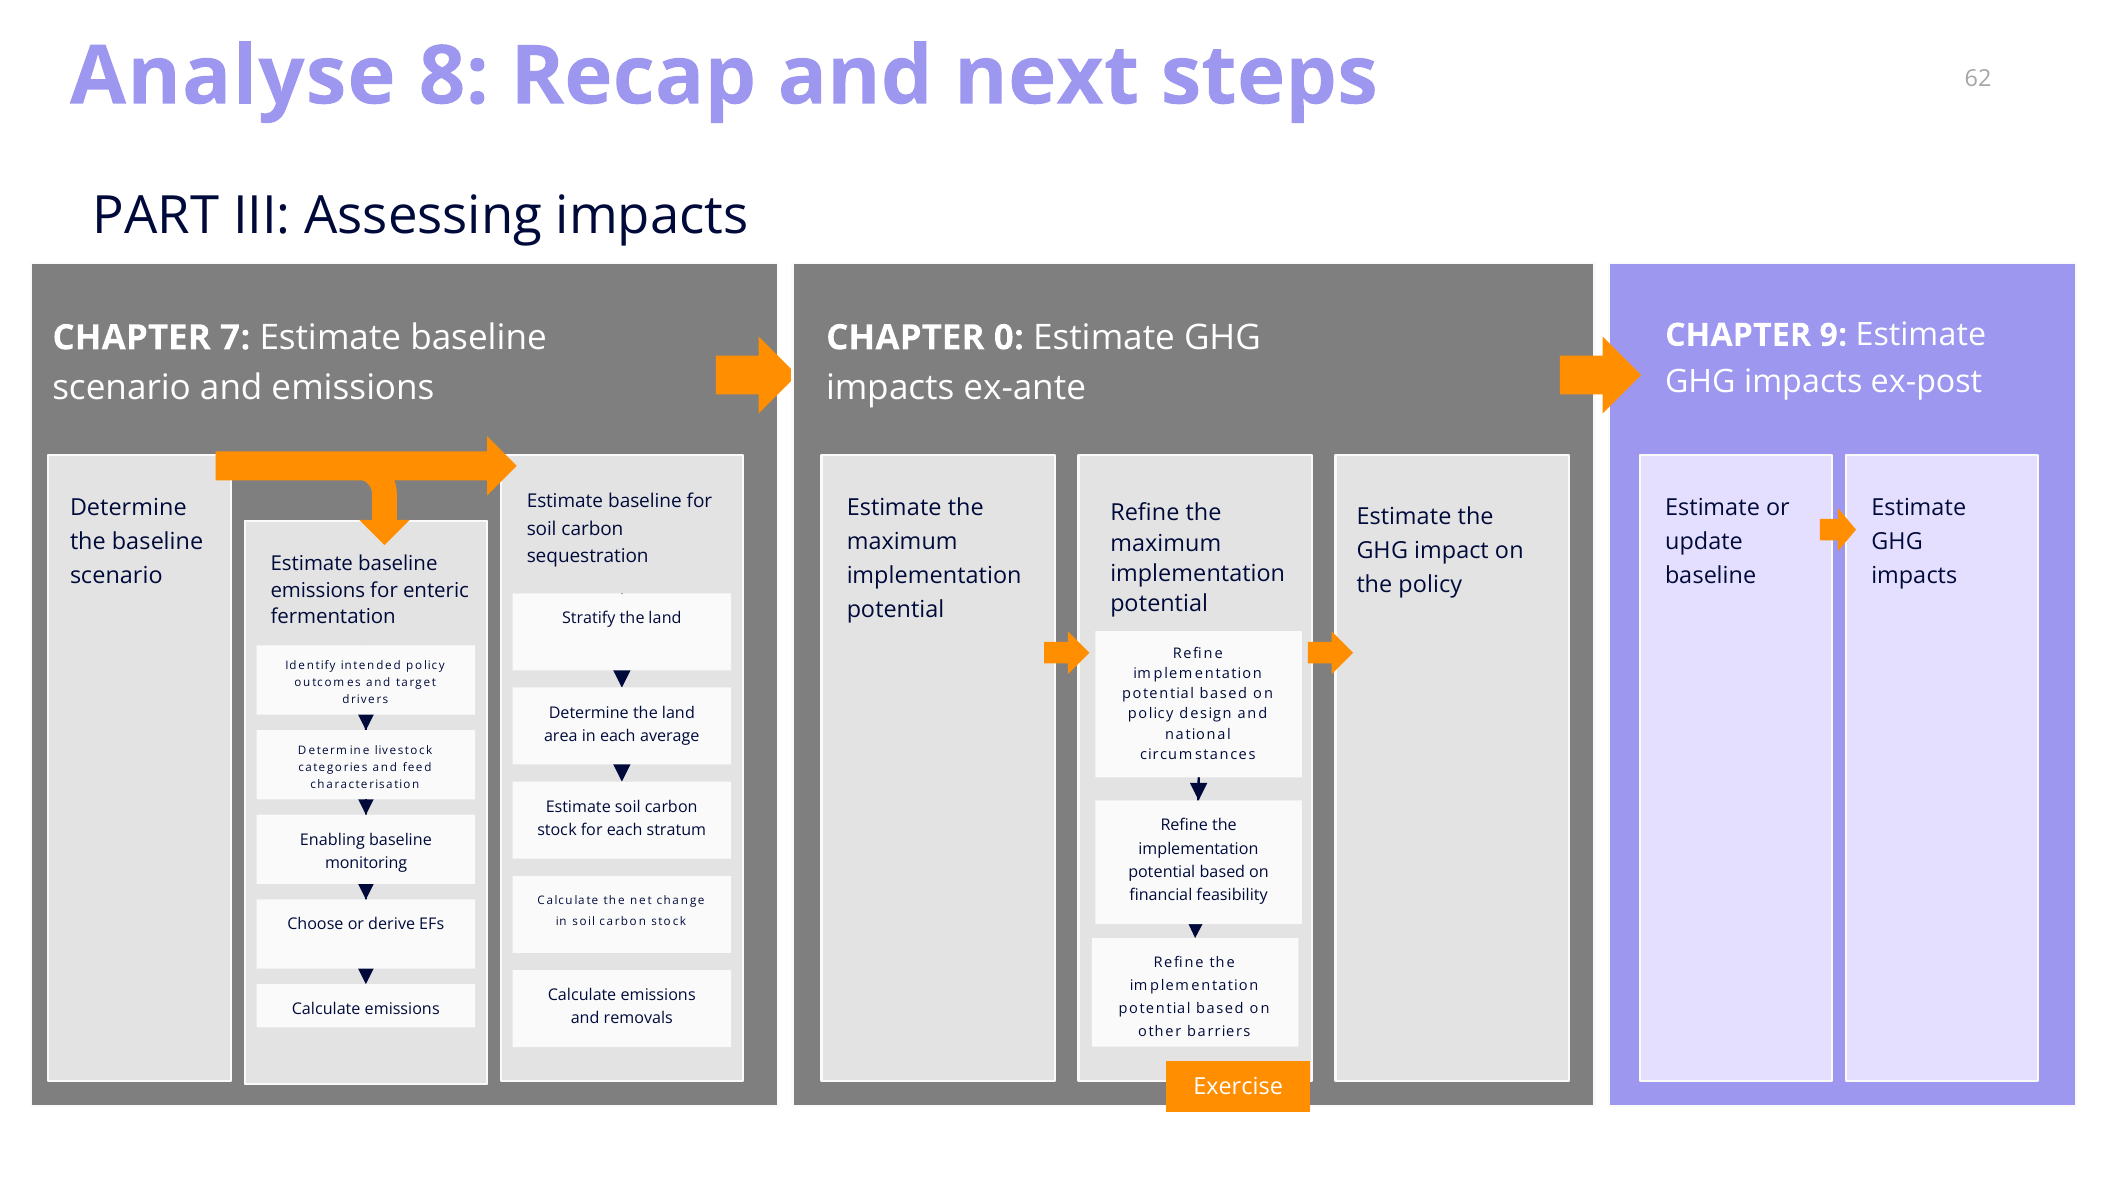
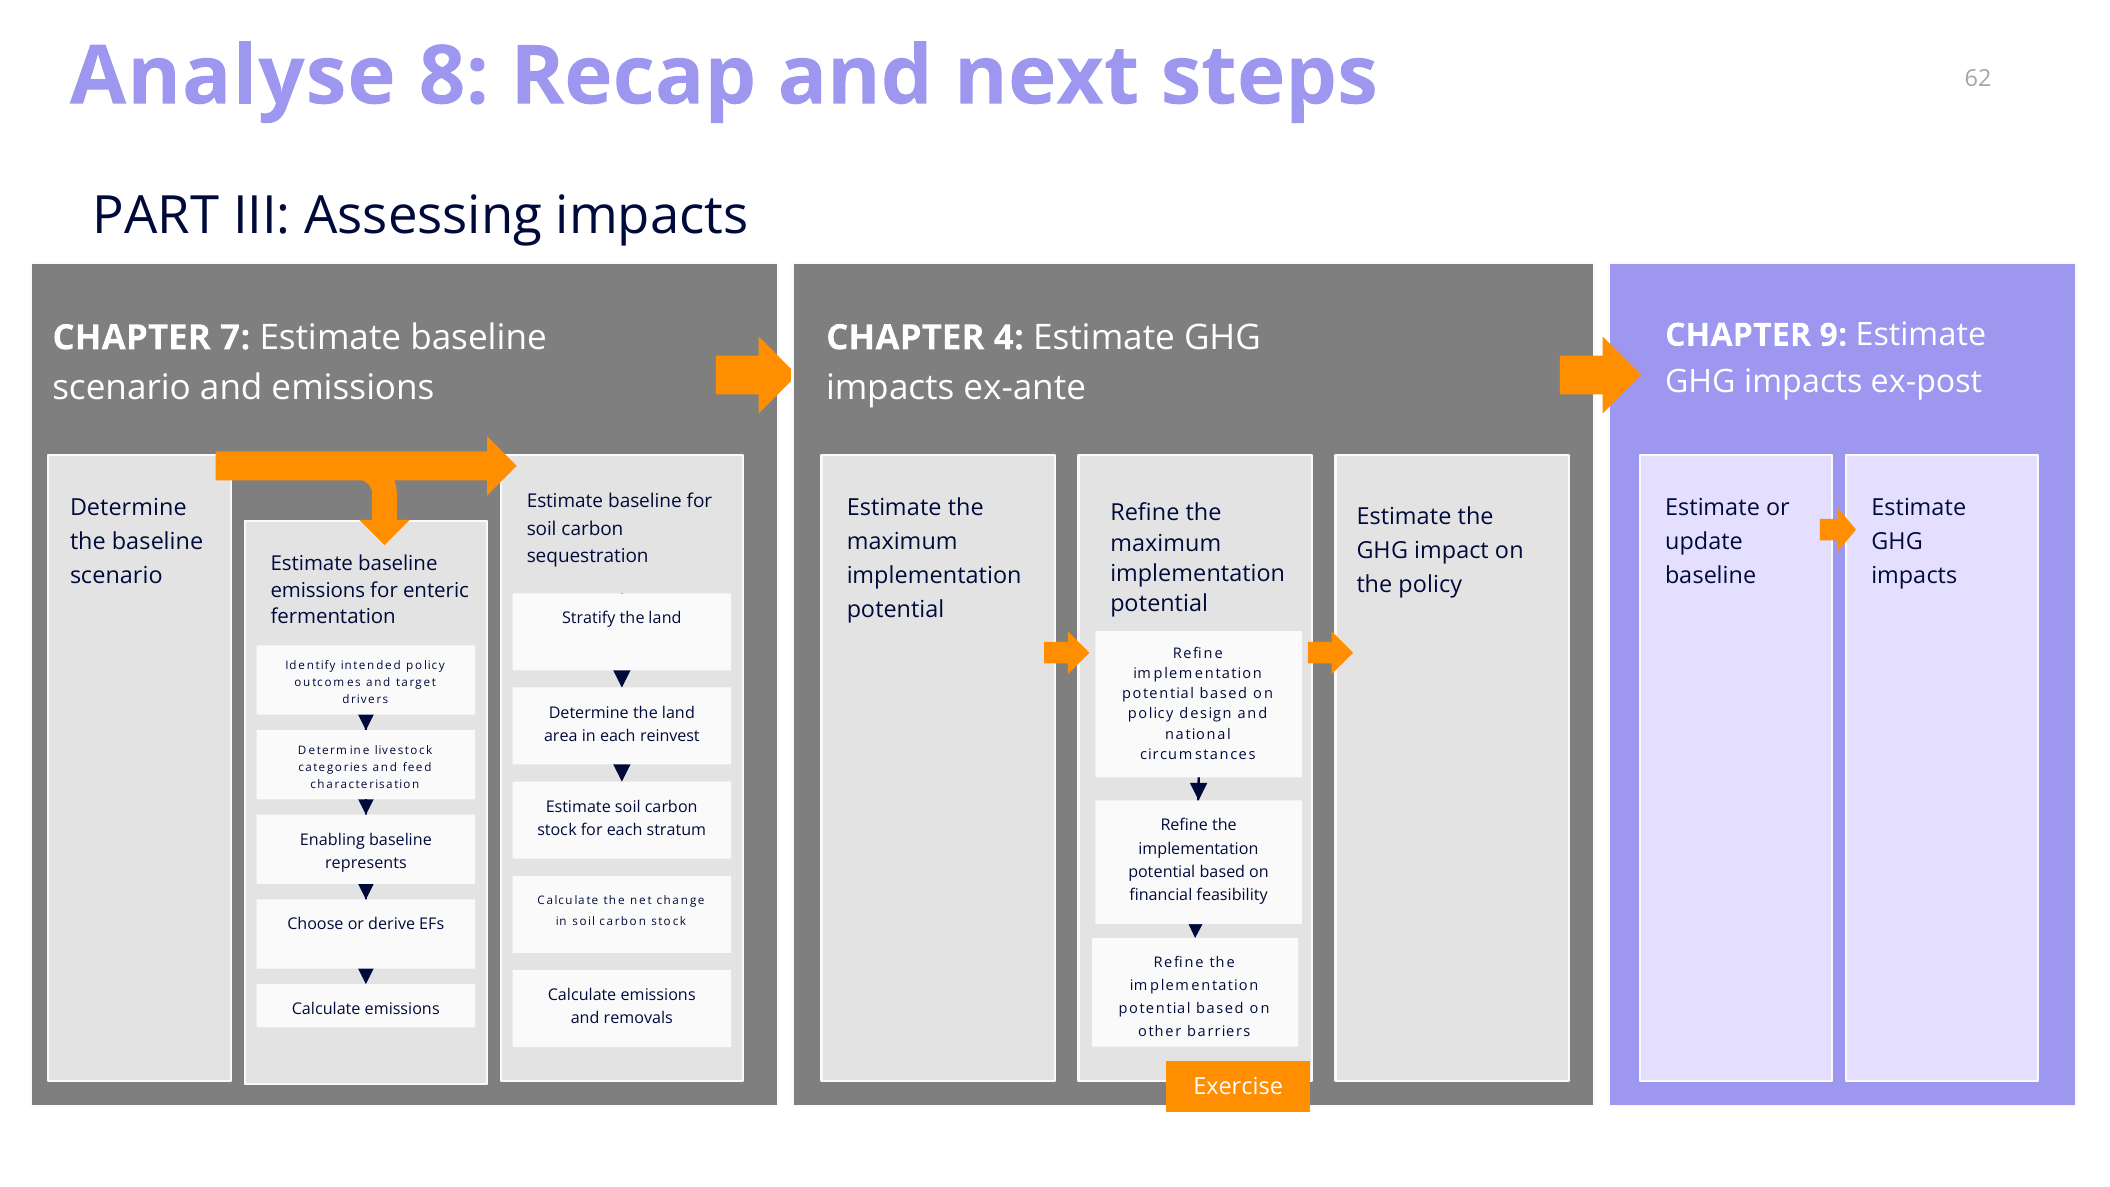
0: 0 -> 4 (1009, 338)
average: average -> reinvest (670, 736)
monitoring: monitoring -> represents (366, 863)
